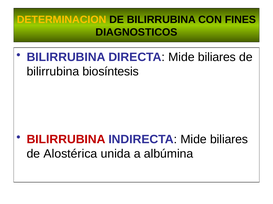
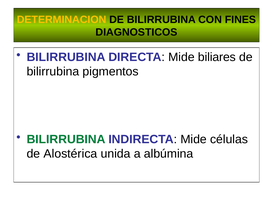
biosíntesis: biosíntesis -> pigmentos (111, 72)
BILIRRUBINA colour: red -> green (66, 140)
INDIRECTA Mide biliares: biliares -> células (229, 140)
